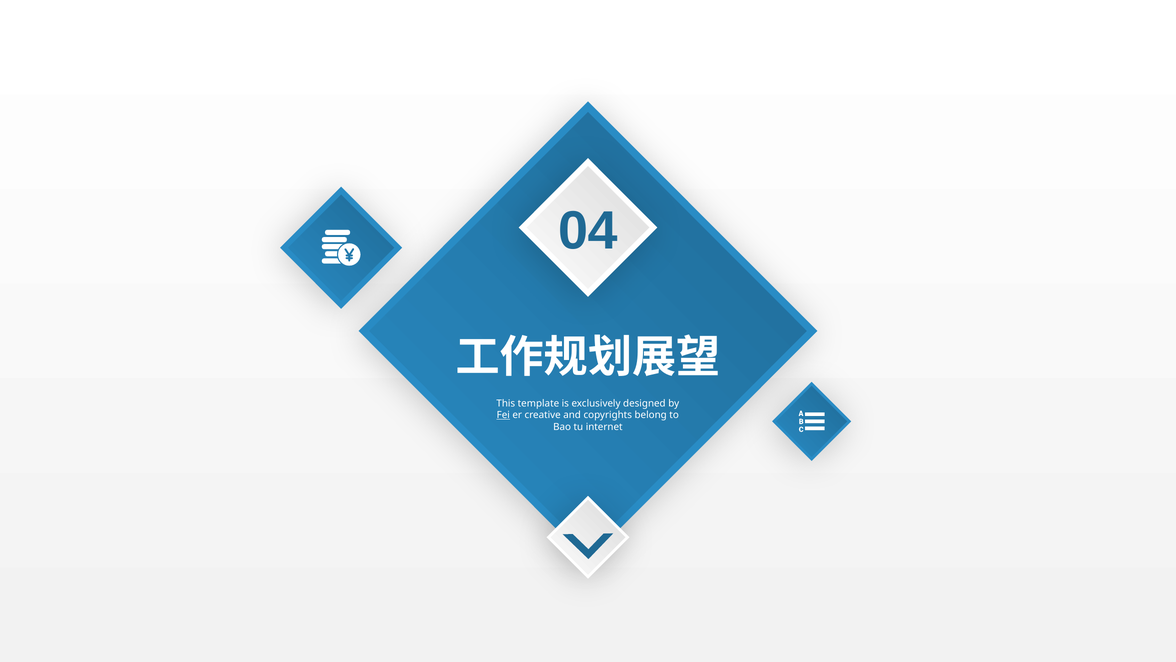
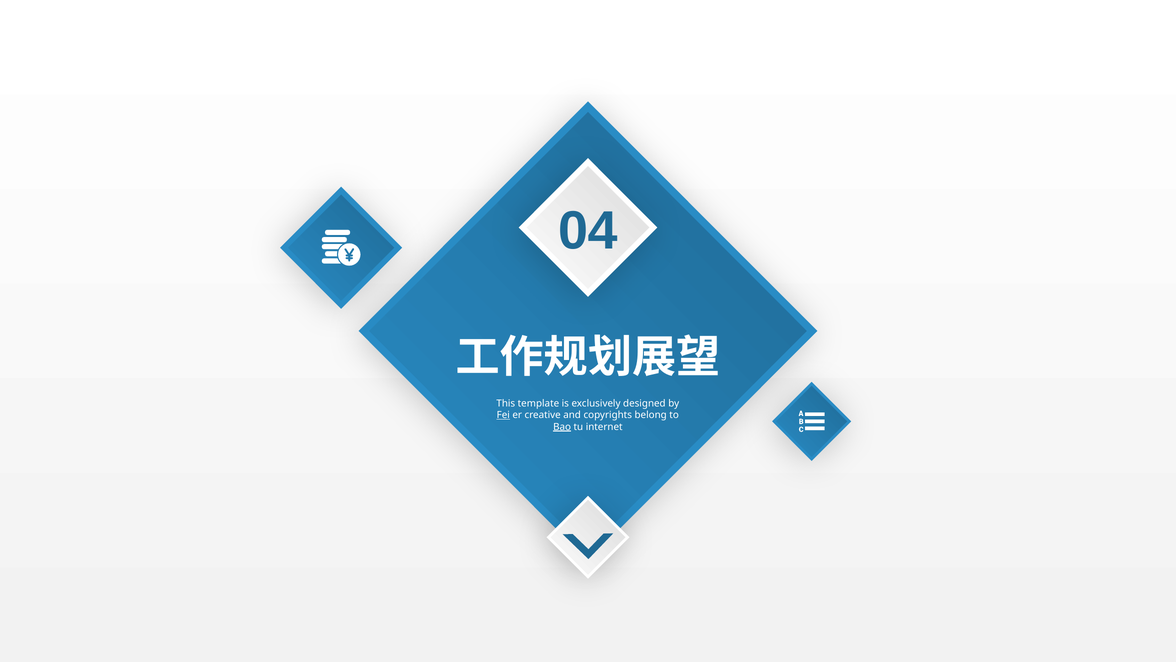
Bao underline: none -> present (562, 426)
